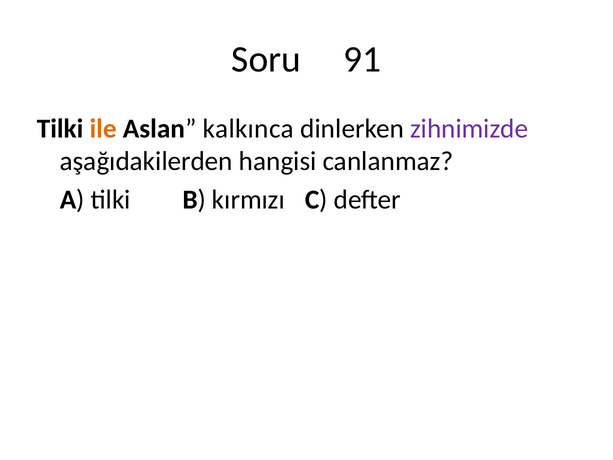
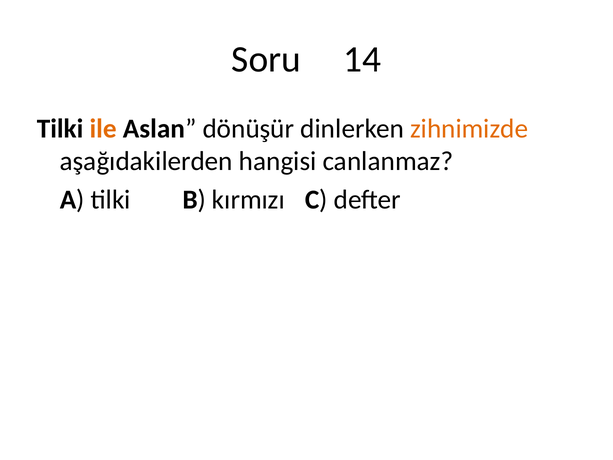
91: 91 -> 14 (362, 59)
kalkınca: kalkınca -> dönüşür (248, 129)
zihnimizde colour: purple -> orange (469, 129)
